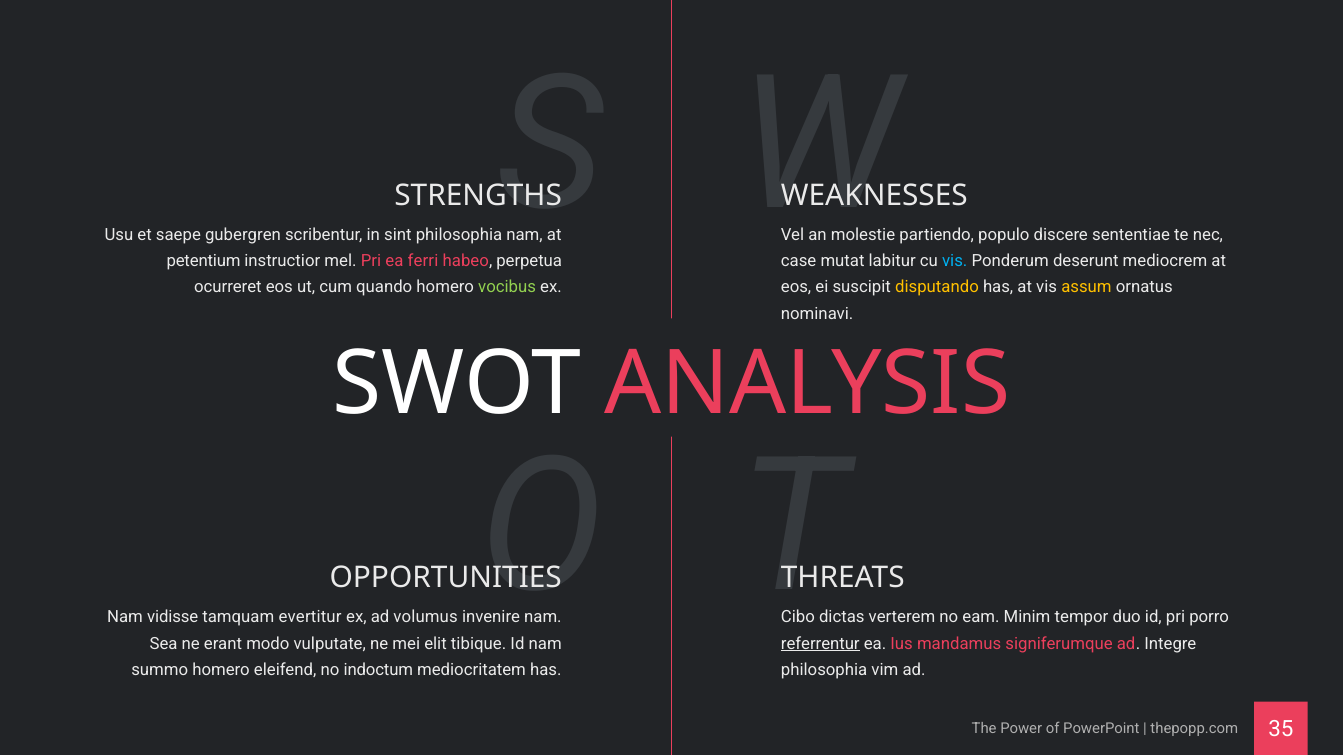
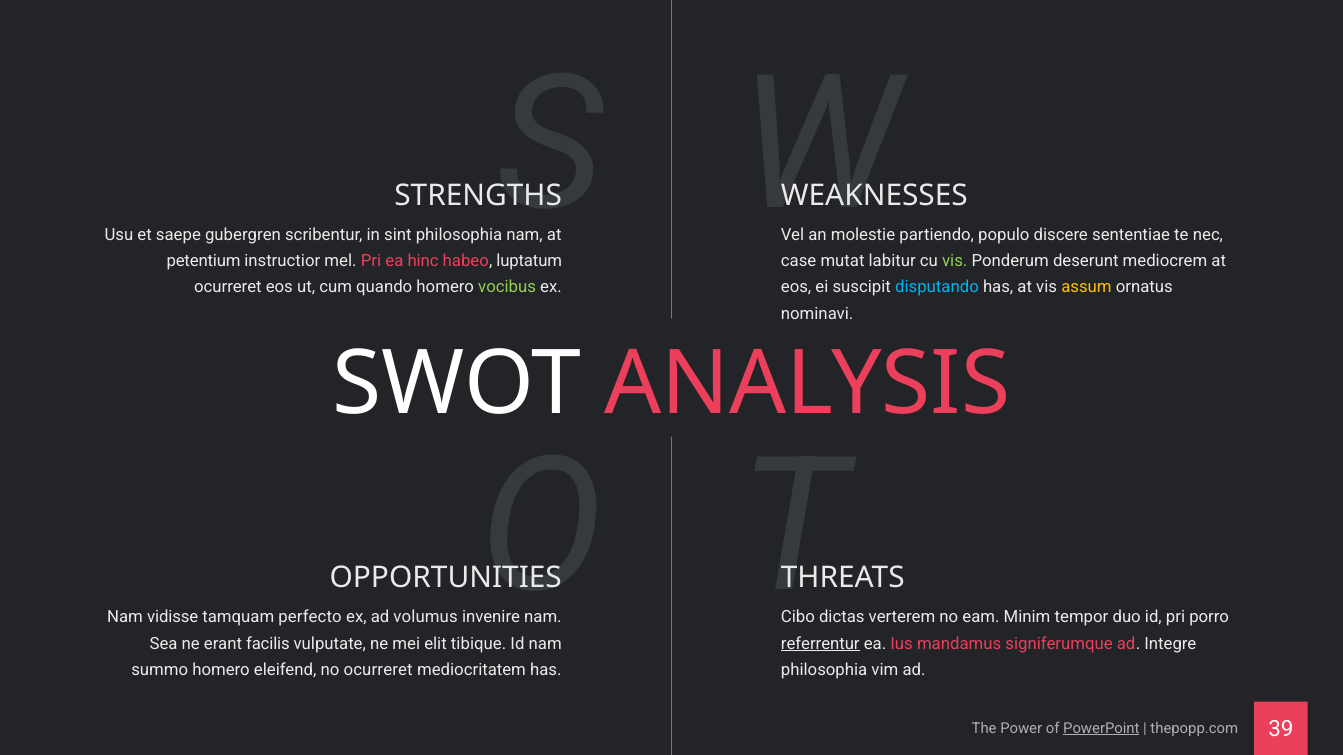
ferri: ferri -> hinc (423, 261)
perpetua: perpetua -> luptatum (529, 261)
vis colour: light blue -> light green (955, 261)
disputando colour: yellow -> light blue (937, 287)
evertitur: evertitur -> perfecto (310, 618)
modo: modo -> facilis (268, 644)
no indoctum: indoctum -> ocurreret (378, 670)
PowerPoint underline: none -> present (1101, 729)
35: 35 -> 39 (1281, 729)
